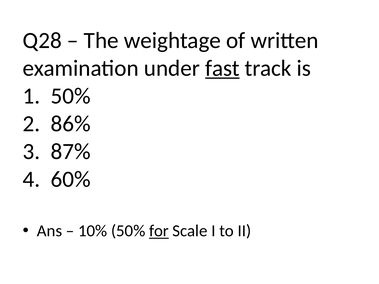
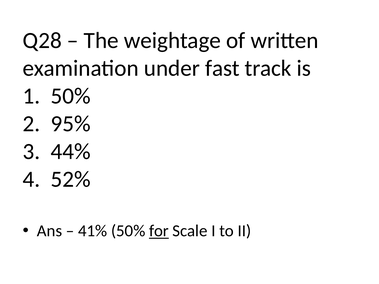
fast underline: present -> none (222, 68)
86%: 86% -> 95% (71, 124)
87%: 87% -> 44% (71, 152)
60%: 60% -> 52% (71, 179)
10%: 10% -> 41% (93, 231)
